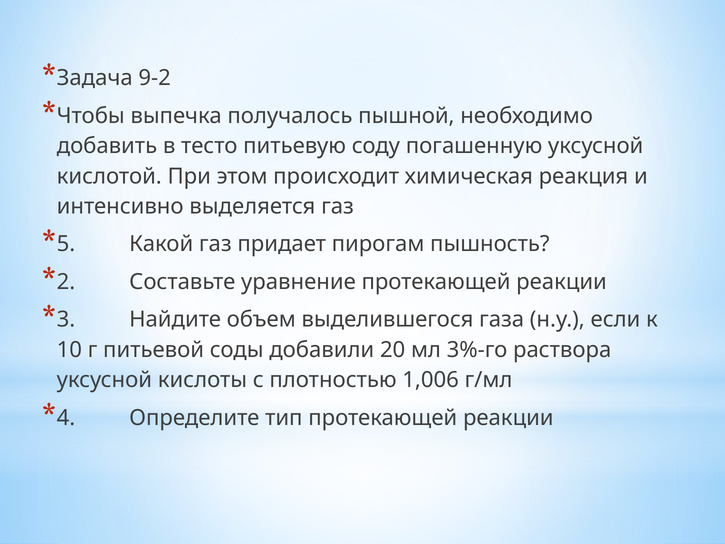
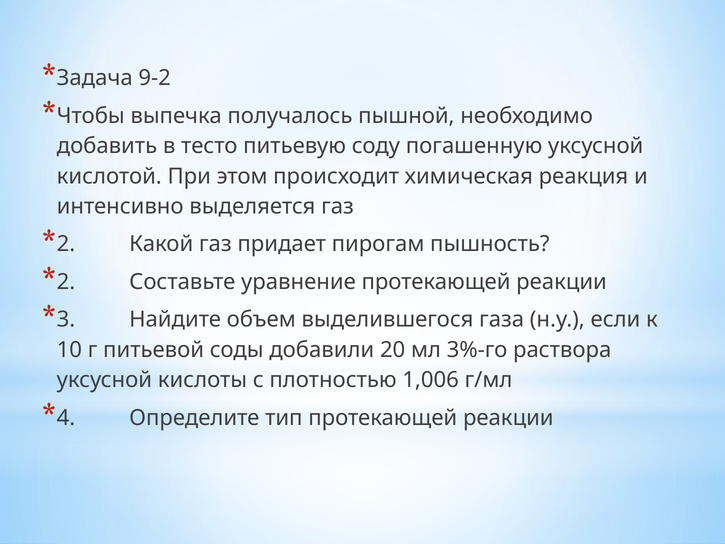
5: 5 -> 2 (66, 244)
